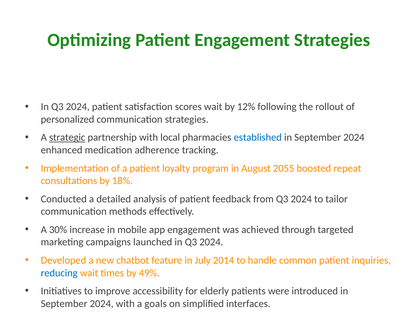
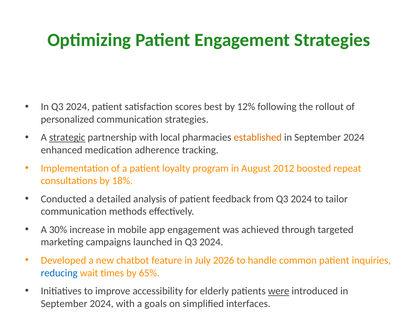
scores wait: wait -> best (213, 107)
established colour: blue -> orange (258, 137)
2055: 2055 -> 2012 (284, 168)
2014: 2014 -> 2026 (224, 260)
49%: 49% -> 65% (149, 272)
were underline: none -> present (279, 291)
